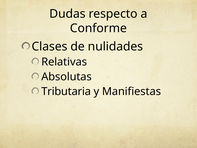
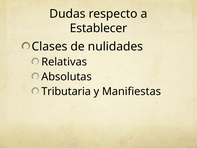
Conforme: Conforme -> Establecer (98, 28)
